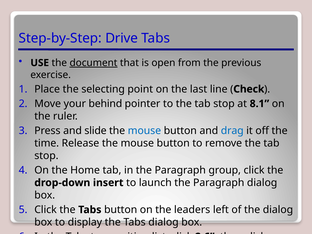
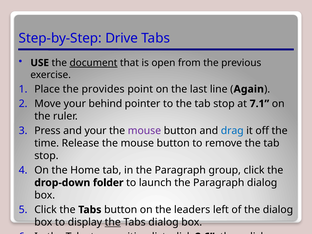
selecting: selecting -> provides (103, 89)
Check: Check -> Again (249, 89)
8.1: 8.1 -> 7.1 (259, 104)
and slide: slide -> your (96, 131)
mouse colour: blue -> purple (144, 131)
insert: insert -> folder (108, 183)
the underline: none -> present (113, 222)
